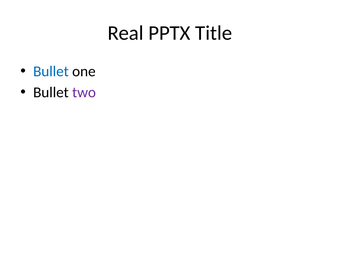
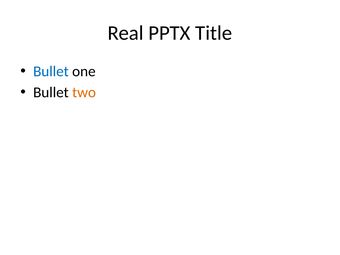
two colour: purple -> orange (84, 92)
